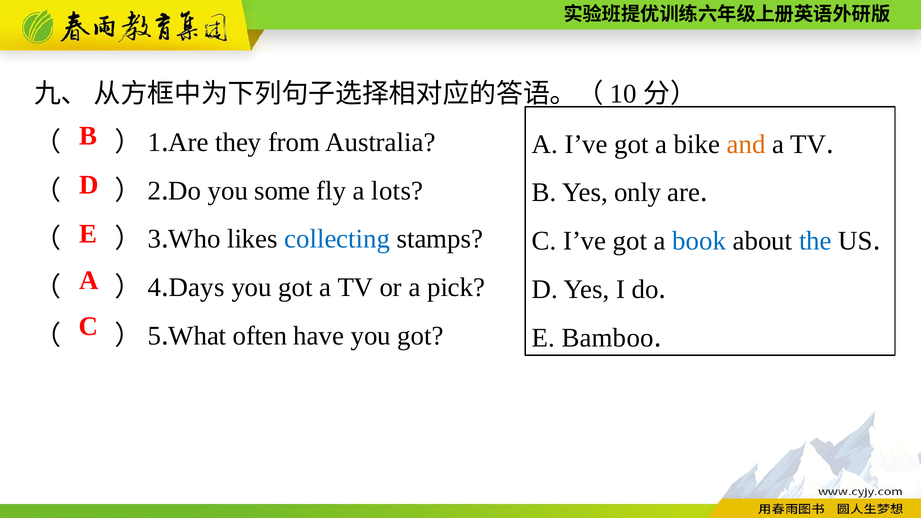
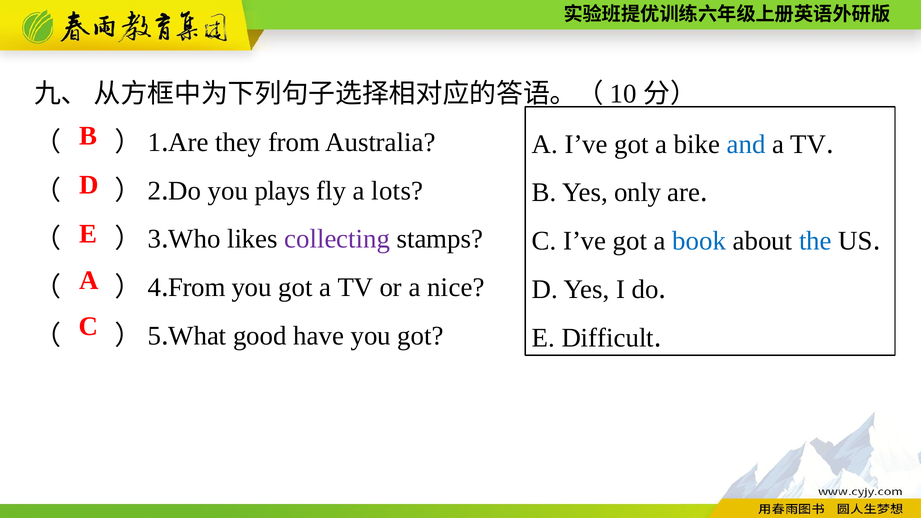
and colour: orange -> blue (746, 144)
some: some -> plays (282, 191)
collecting colour: blue -> purple (337, 239)
Days: Days -> From (197, 288)
pick: pick -> nice (456, 288)
Bamboo: Bamboo -> Difficult (608, 338)
often: often -> good (260, 336)
